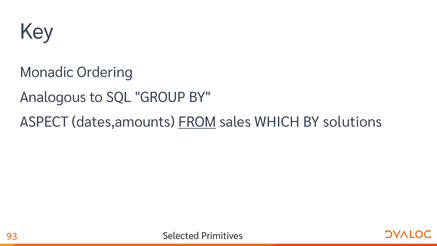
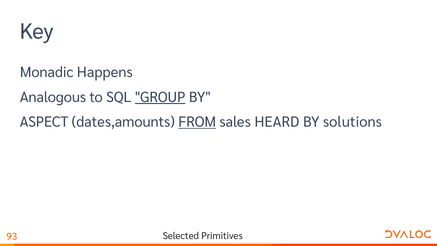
Ordering: Ordering -> Happens (105, 72)
GROUP underline: none -> present (160, 97)
WHICH: WHICH -> HEARD (277, 122)
